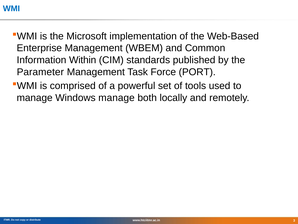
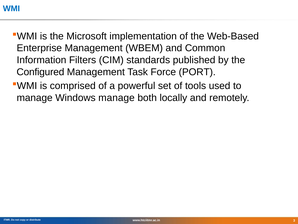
Within: Within -> Filters (83, 60)
Parameter: Parameter -> Configured (40, 72)
